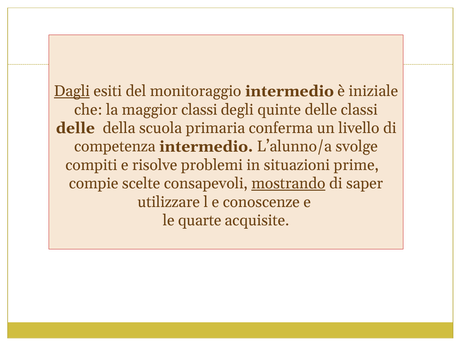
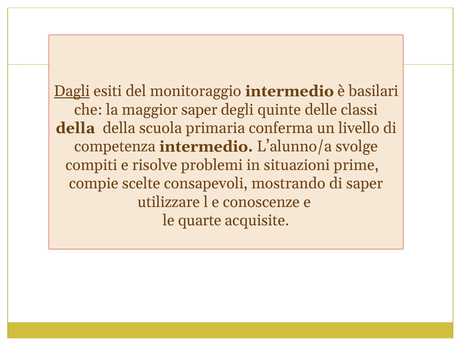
iniziale: iniziale -> basilari (373, 91)
maggior classi: classi -> saper (199, 110)
delle: delle -> della (75, 128)
mostrando underline: present -> none (288, 183)
